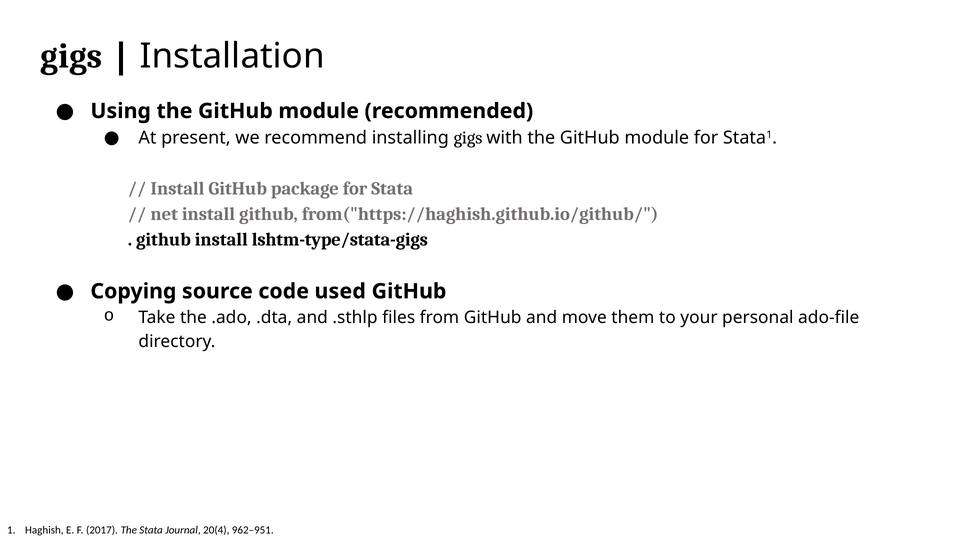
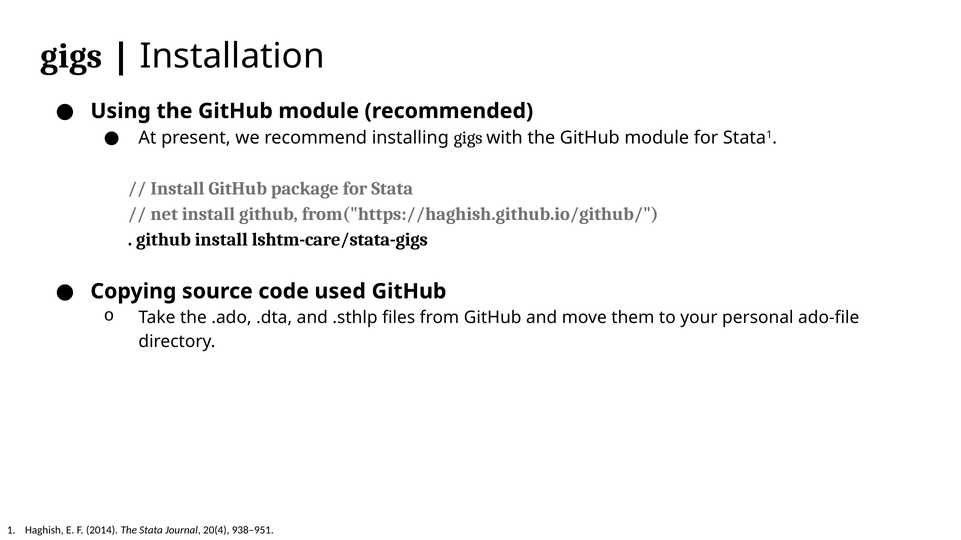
lshtm-type/stata-gigs: lshtm-type/stata-gigs -> lshtm-care/stata-gigs (340, 240)
2017: 2017 -> 2014 (102, 531)
962–951: 962–951 -> 938–951 (253, 531)
